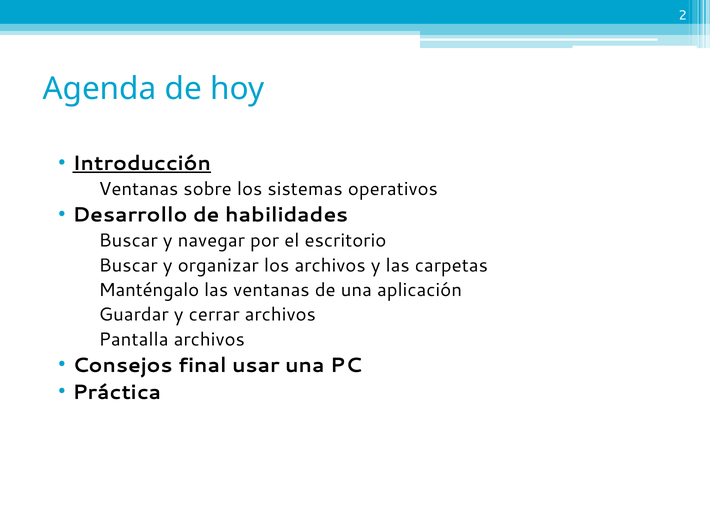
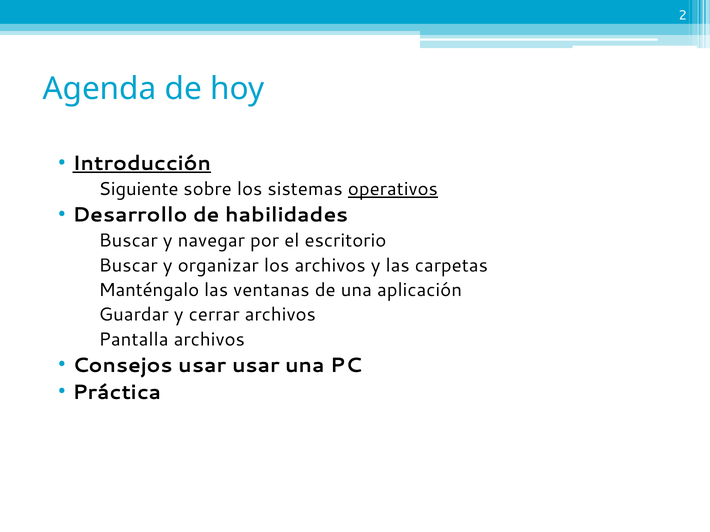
Ventanas: Ventanas -> Siguiente (139, 189)
operativos underline: none -> present (393, 189)
Consejos final: final -> usar (202, 366)
